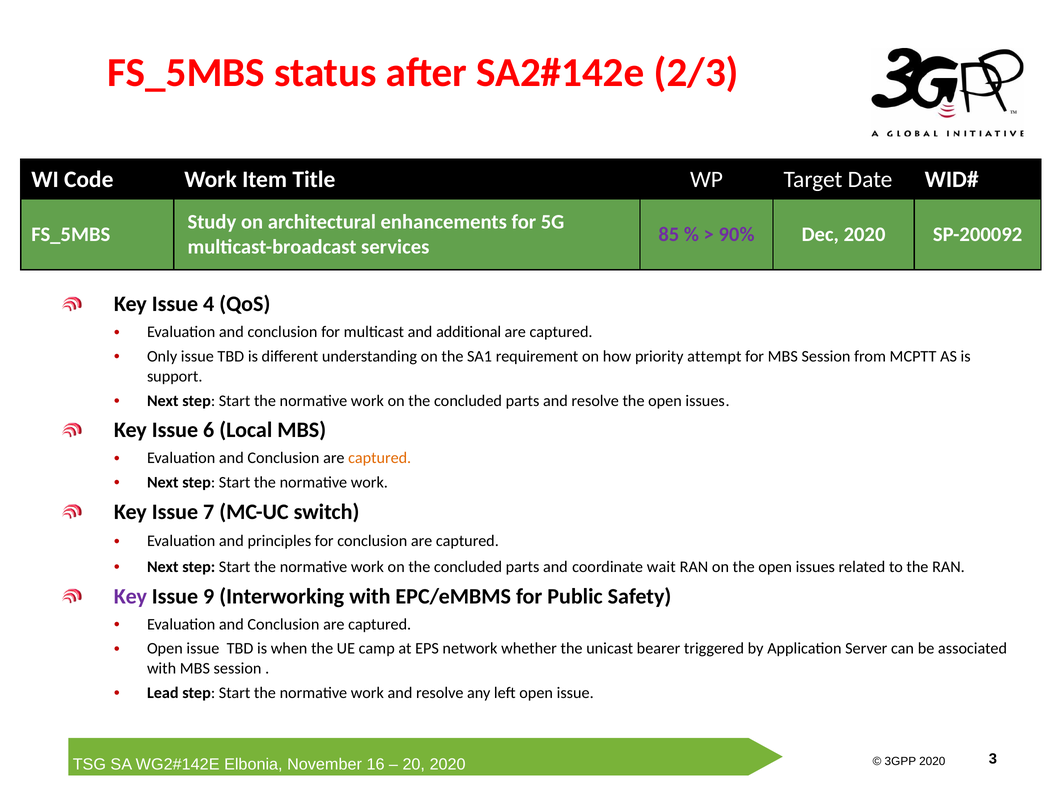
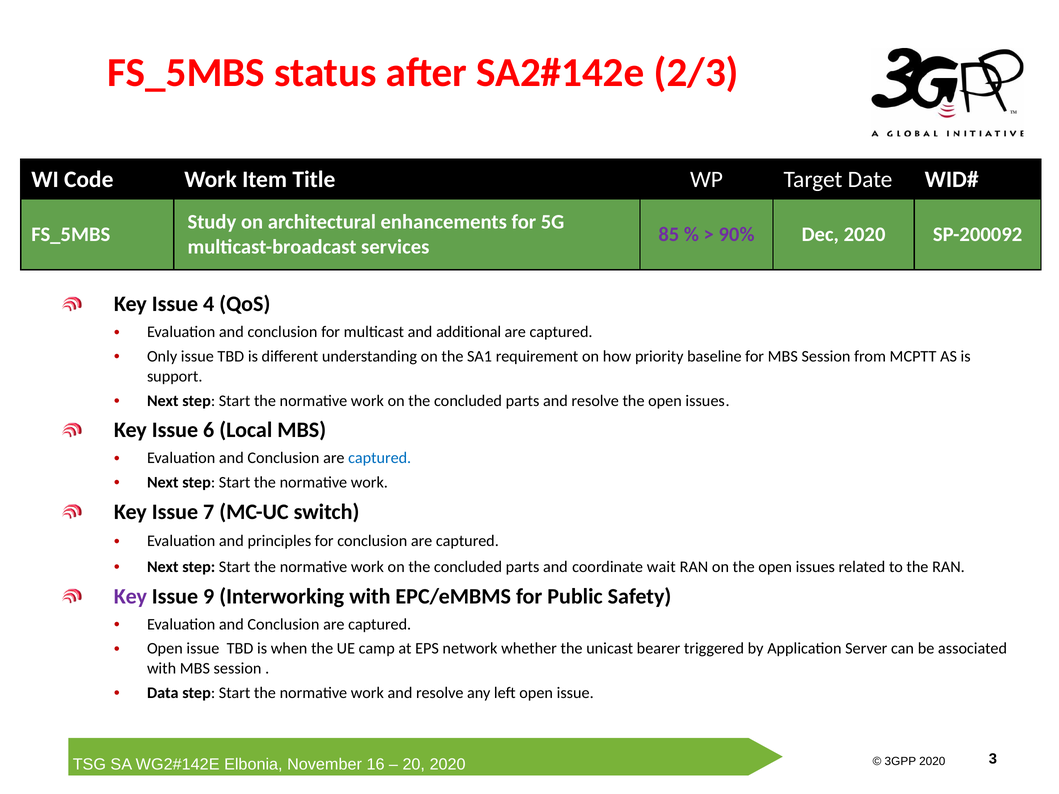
attempt: attempt -> baseline (714, 357)
captured colour: orange -> blue (380, 458)
Lead: Lead -> Data (163, 693)
